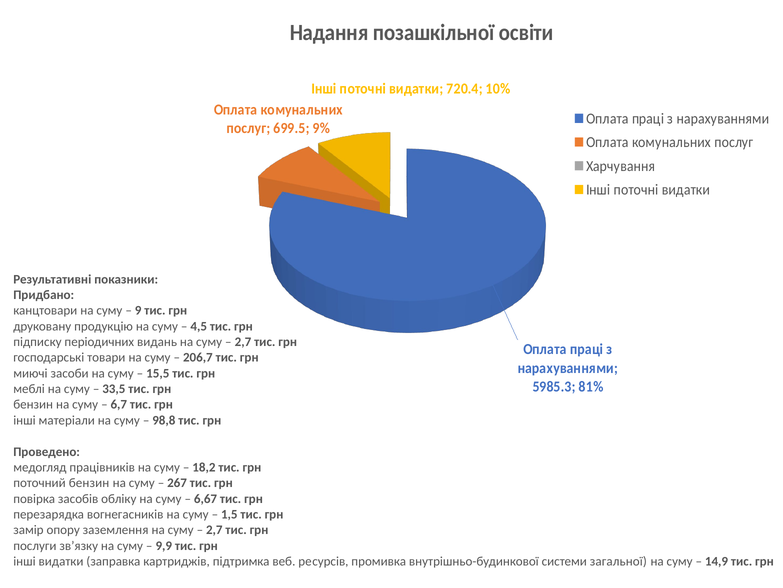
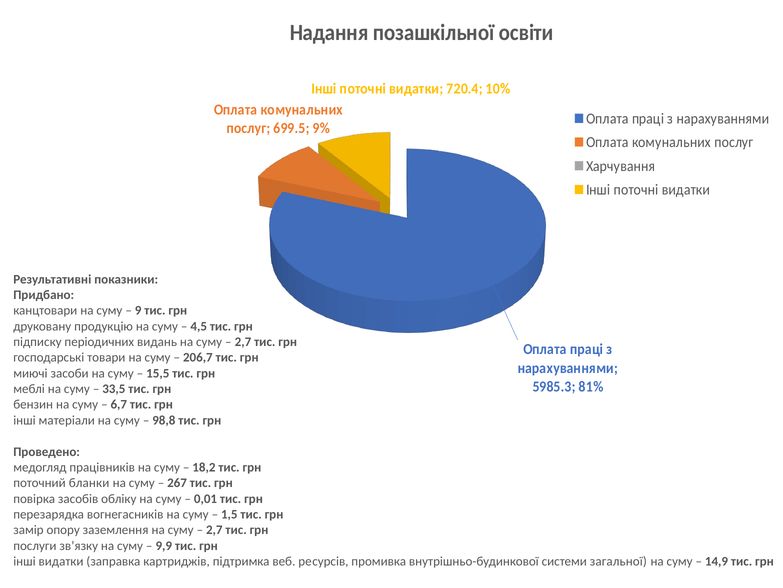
поточний бензин: бензин -> бланки (89, 482)
6,67: 6,67 -> 0,01 (206, 498)
